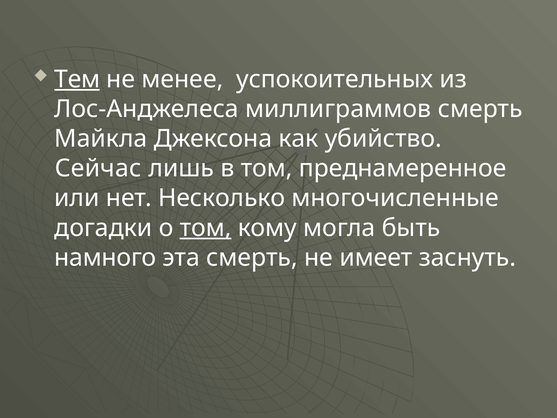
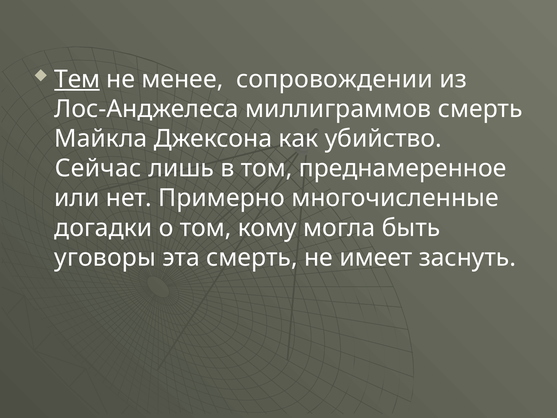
успокоительных: успокоительных -> сопровождении (335, 79)
Несколько: Несколько -> Примерно (222, 198)
том underline: present -> none (206, 228)
намного: намного -> уговоры (105, 257)
